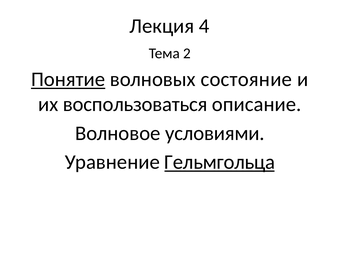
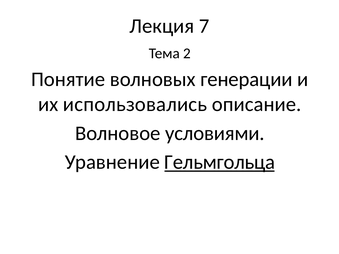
4: 4 -> 7 (204, 26)
Понятие underline: present -> none (68, 79)
состояние: состояние -> генерации (246, 79)
воспользоваться: воспользоваться -> использовались (135, 104)
